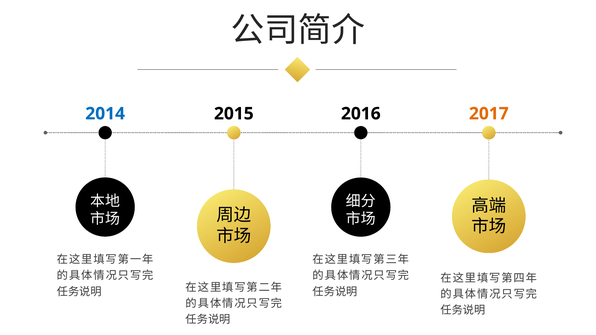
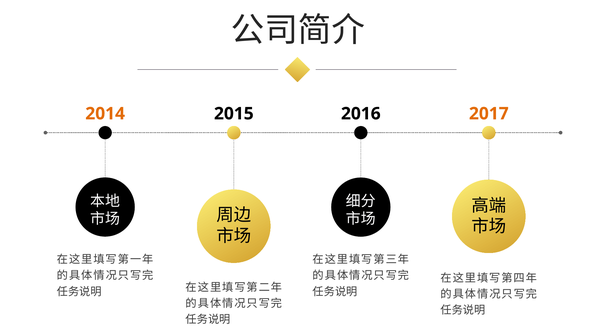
2014 colour: blue -> orange (105, 114)
